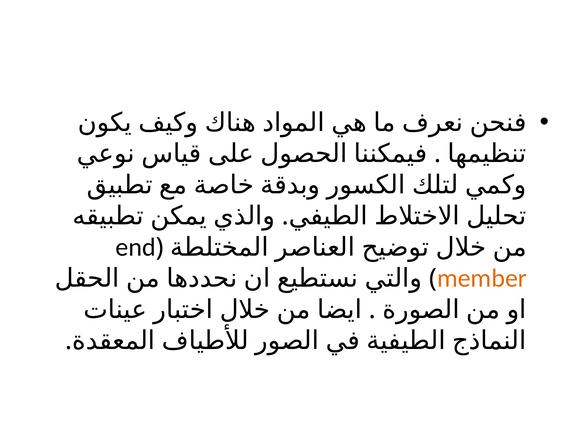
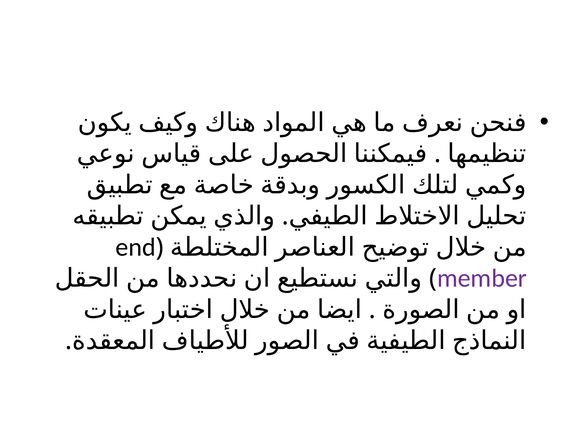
member colour: orange -> purple (482, 278)
